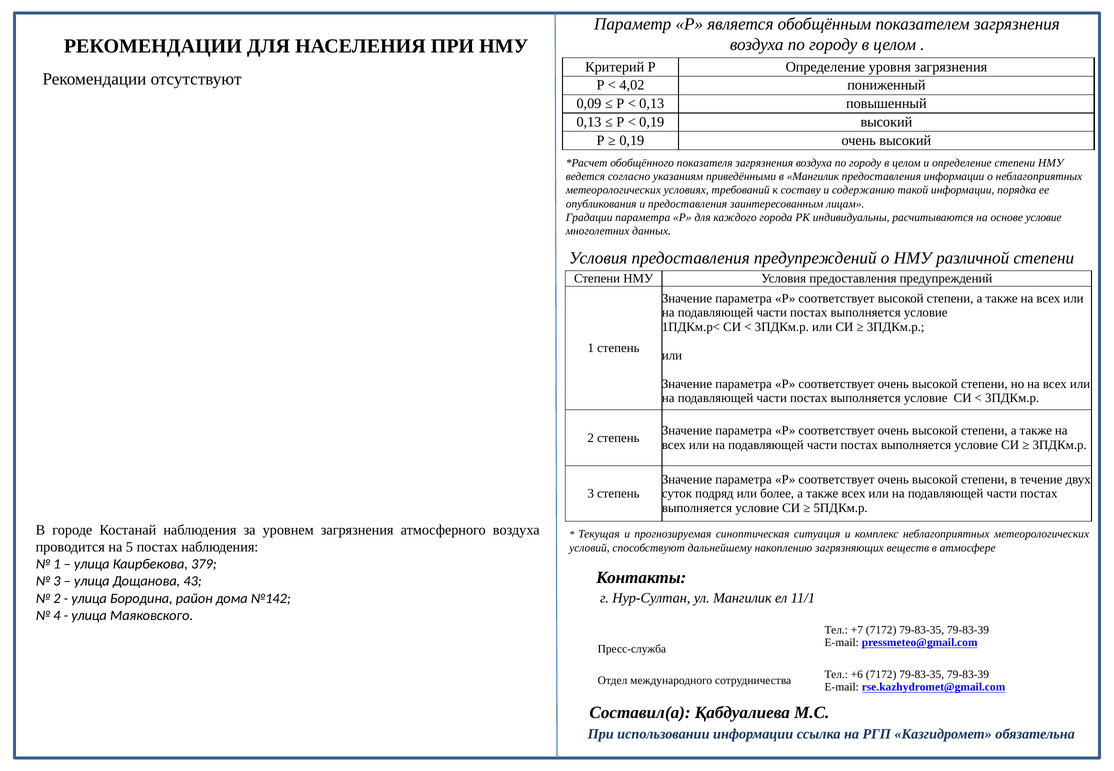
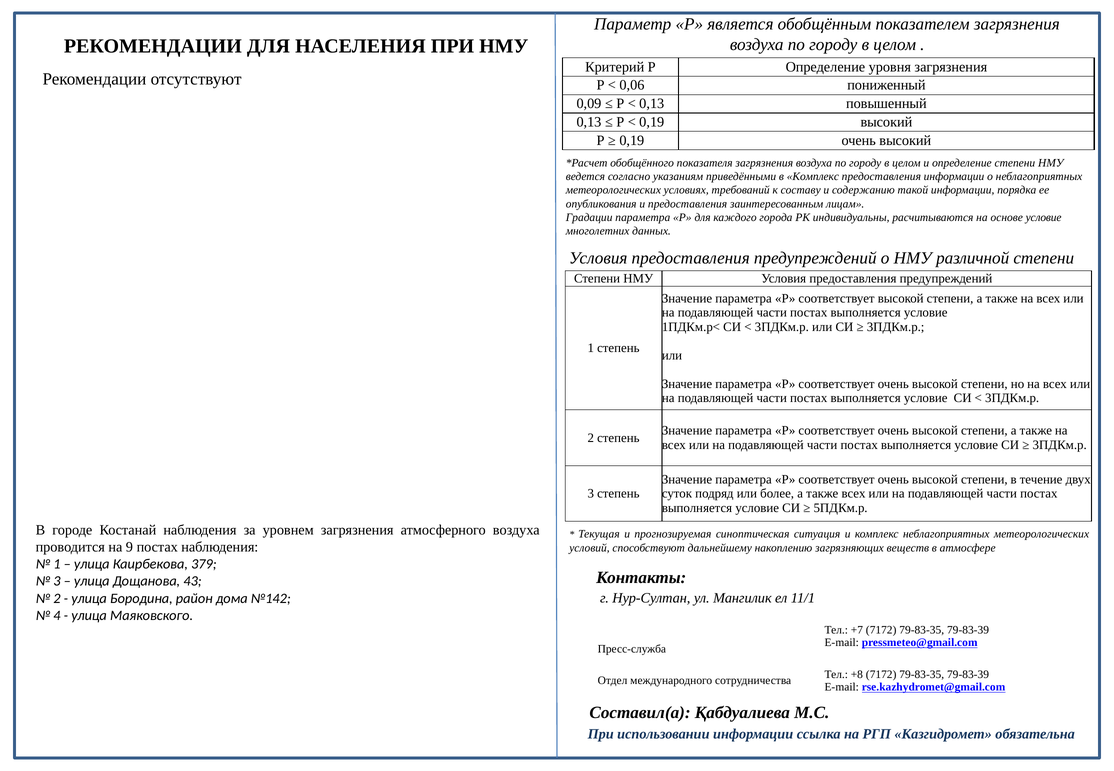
4,02: 4,02 -> 0,06 (632, 85)
в Мангилик: Мангилик -> Комплекс (813, 177)
5: 5 -> 9 (129, 547)
+6: +6 -> +8 (857, 675)
